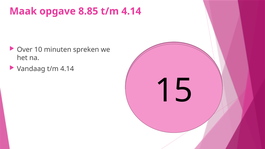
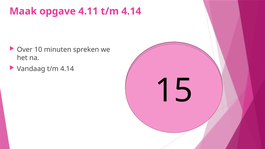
8.85: 8.85 -> 4.11 (88, 11)
